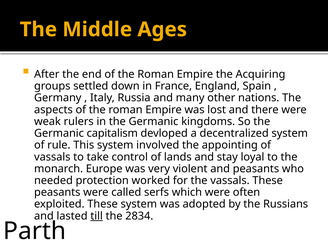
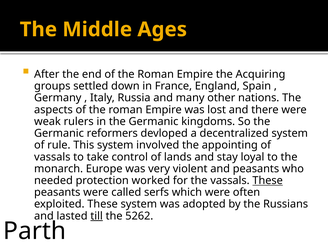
capitalism: capitalism -> reformers (112, 133)
These underline: none -> present (268, 181)
2834: 2834 -> 5262 (139, 216)
